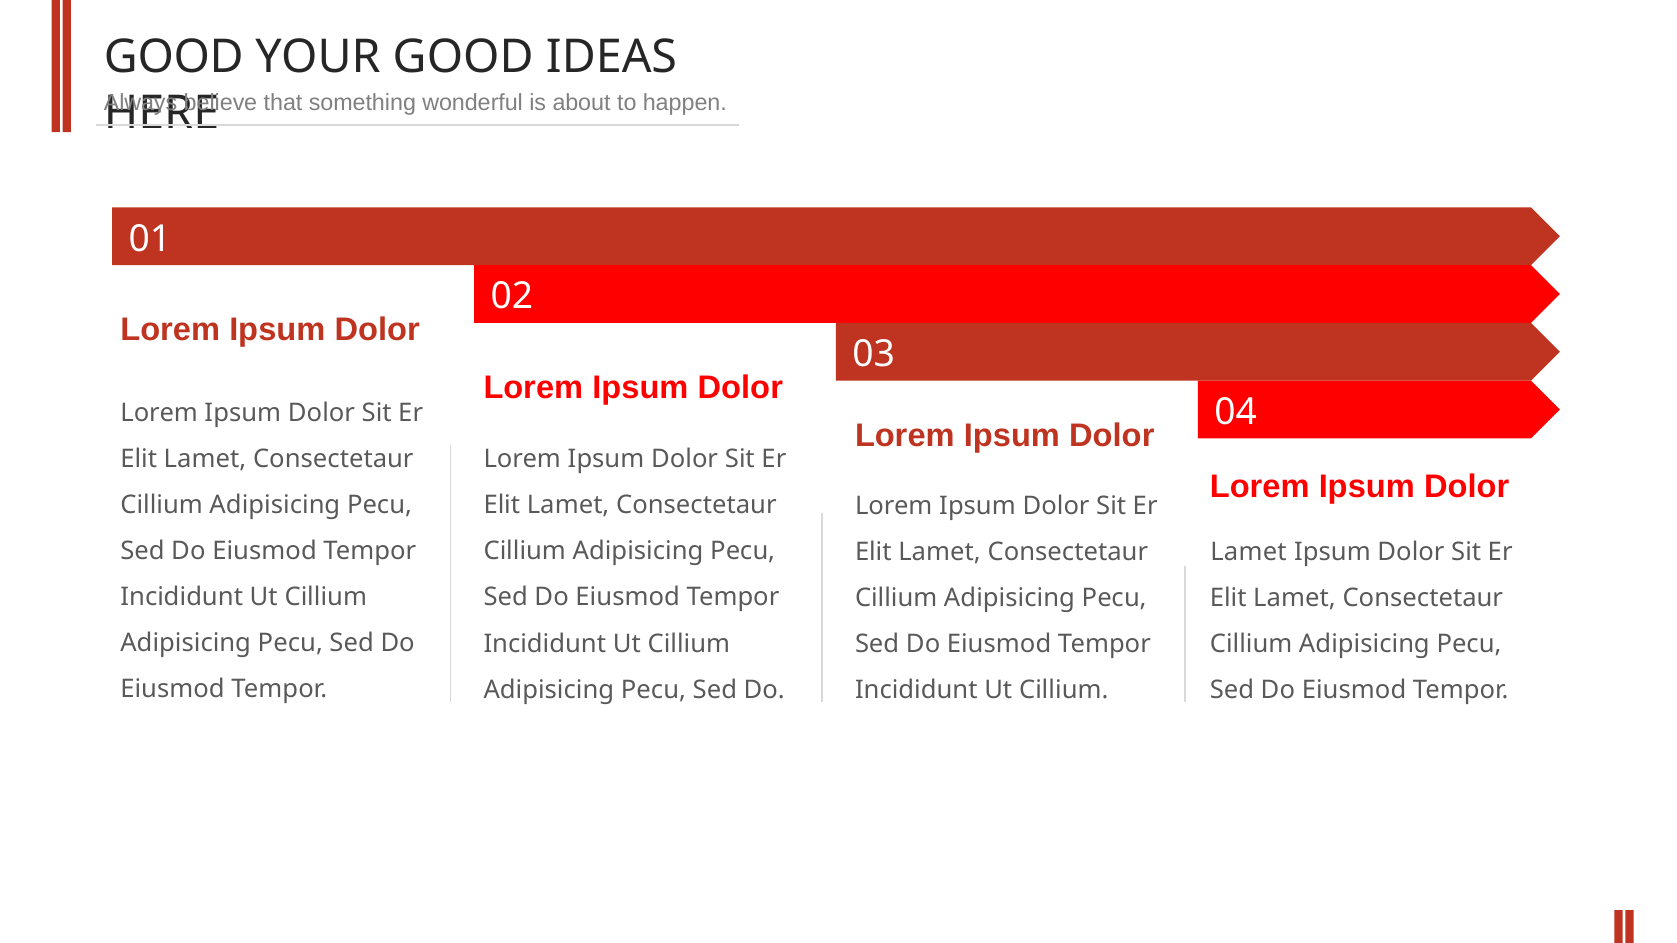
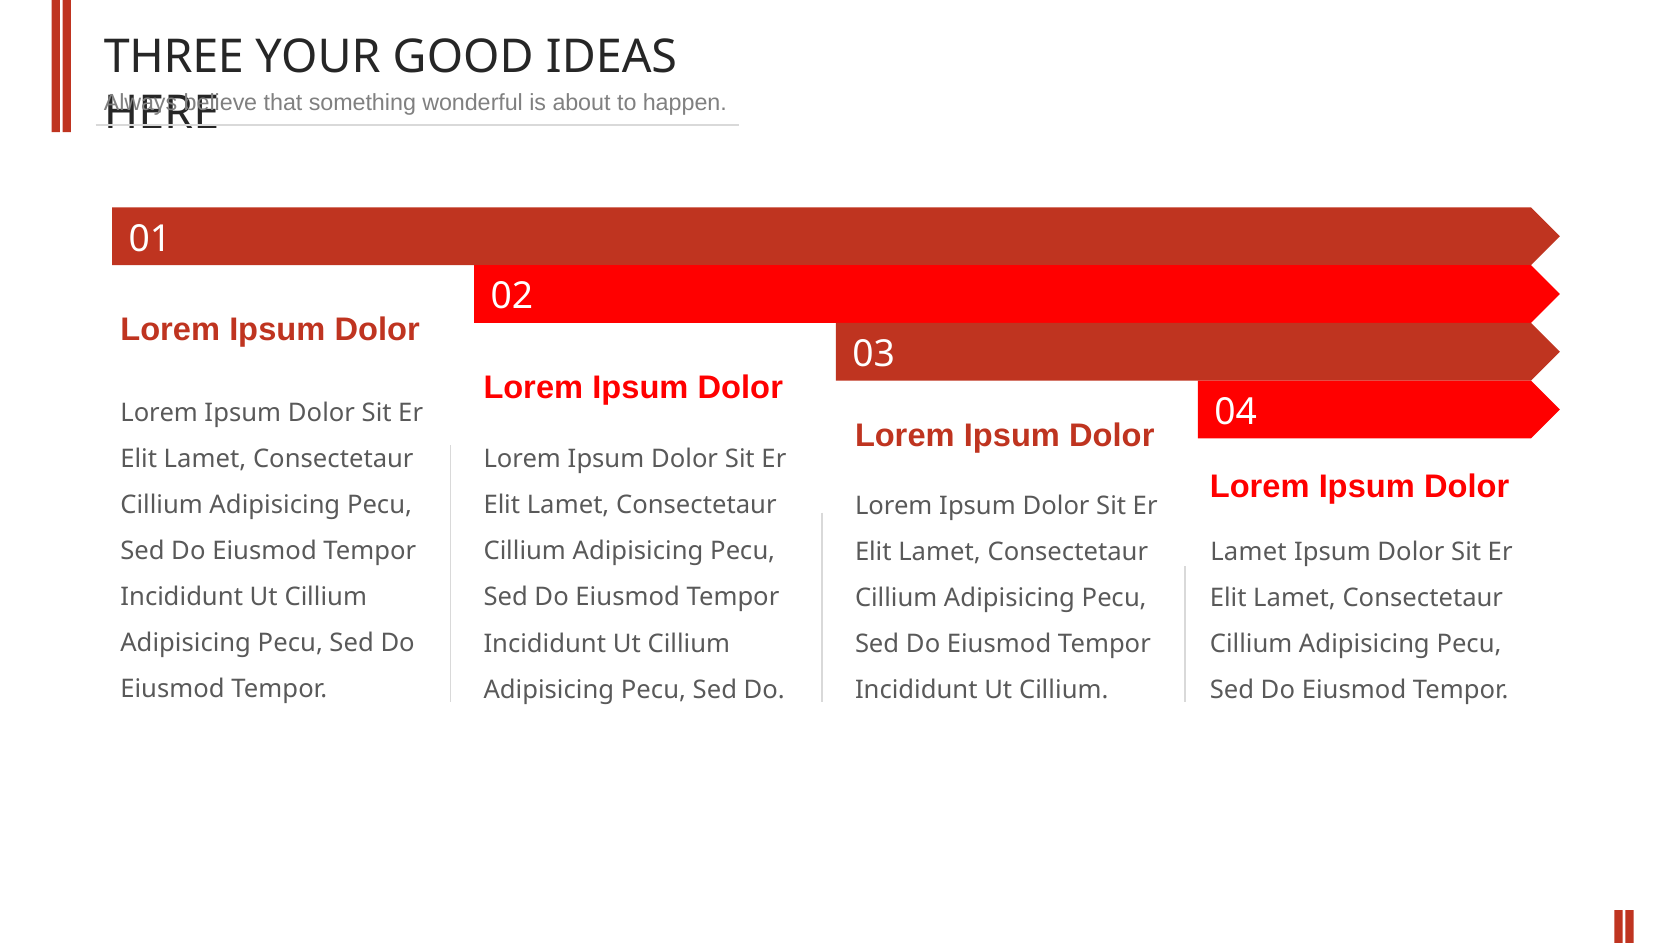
GOOD: GOOD -> THREE (174, 57)
